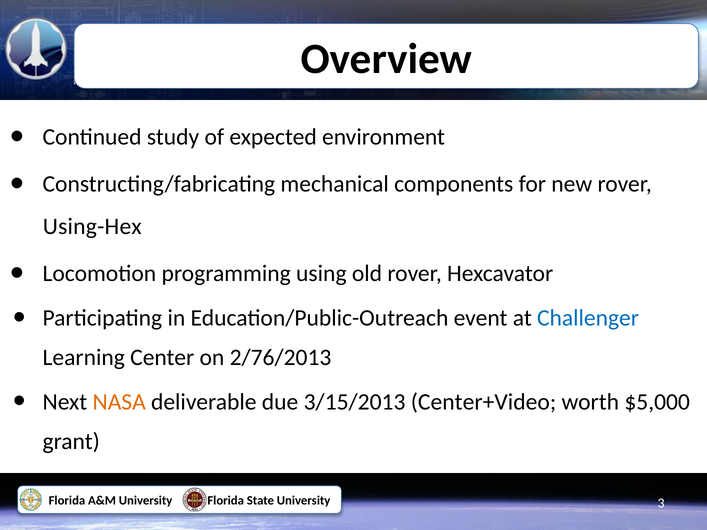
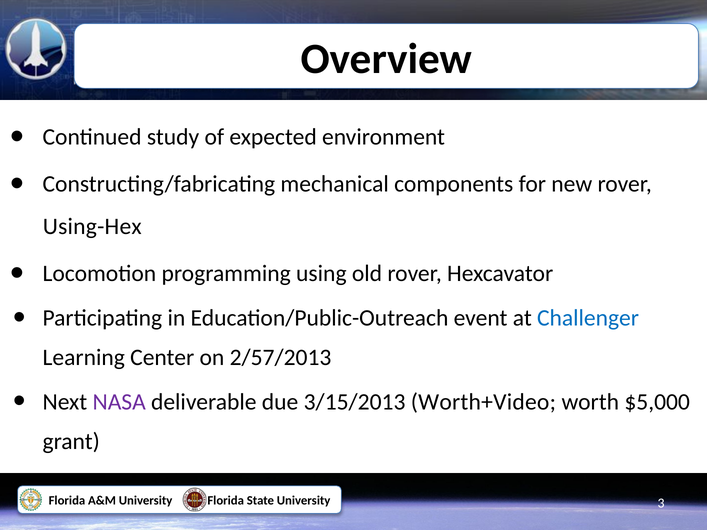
2/76/2013: 2/76/2013 -> 2/57/2013 (281, 358)
NASA colour: orange -> purple (119, 402)
Center+Video: Center+Video -> Worth+Video (483, 402)
